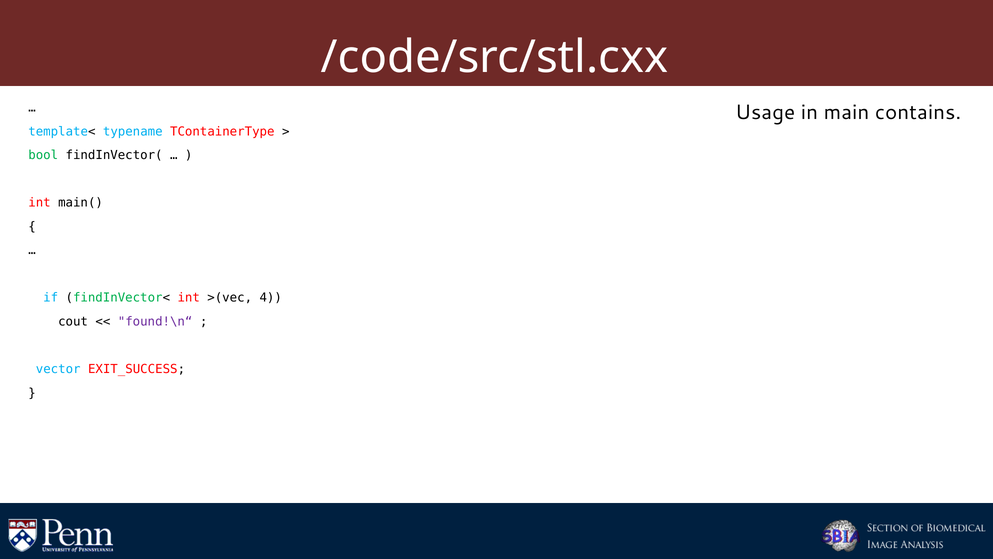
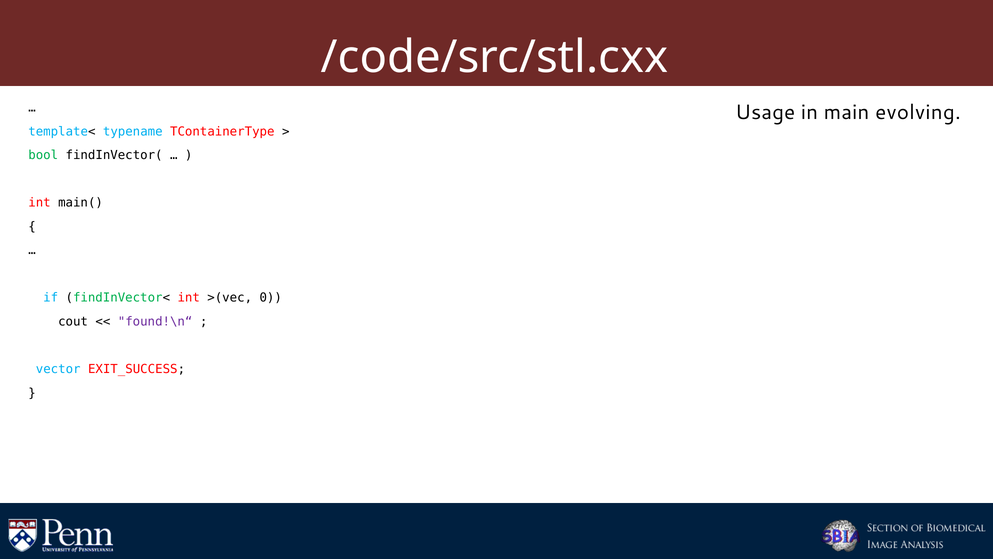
contains: contains -> evolving (918, 112)
4: 4 -> 0 (271, 298)
